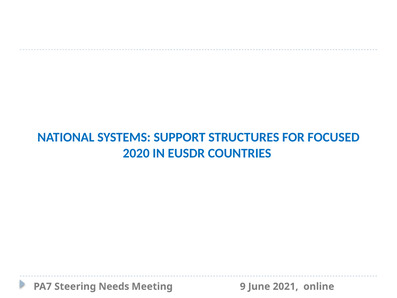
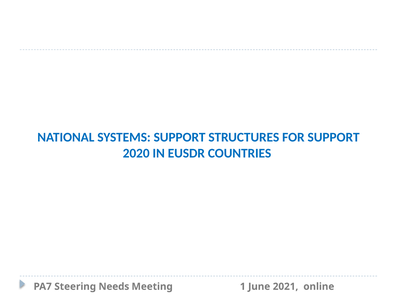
FOR FOCUSED: FOCUSED -> SUPPORT (334, 137)
9: 9 -> 1 (243, 286)
